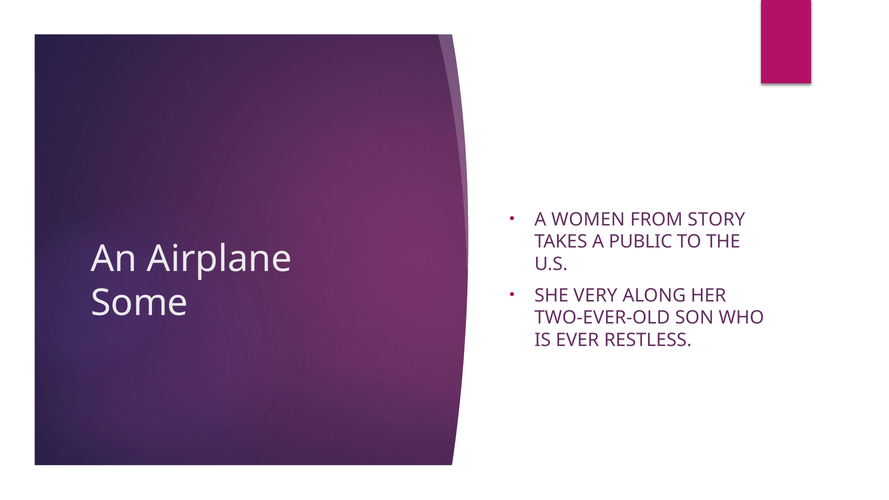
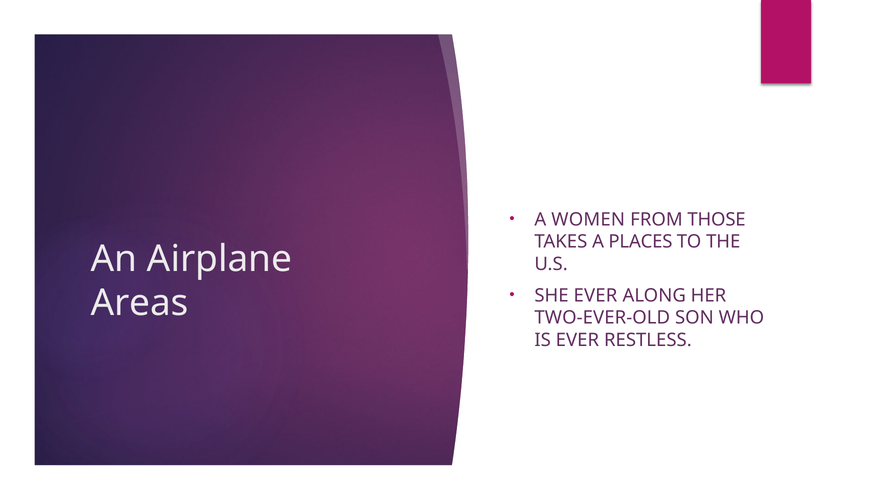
STORY: STORY -> THOSE (717, 220)
PUBLIC: PUBLIC -> PLACES (640, 242)
SHE VERY: VERY -> EVER (595, 296)
Some: Some -> Areas (140, 303)
